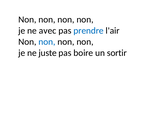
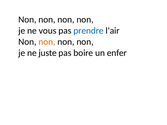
avec: avec -> vous (48, 31)
non colour: blue -> orange (47, 42)
sortir: sortir -> enfer (117, 53)
